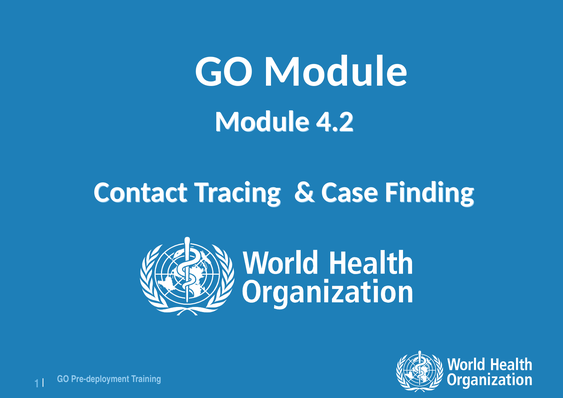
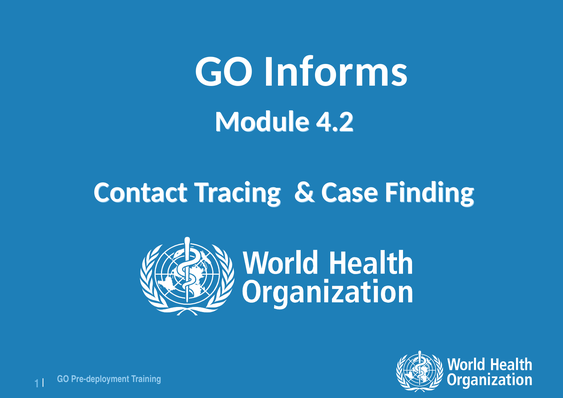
GO Module: Module -> Informs (336, 71)
